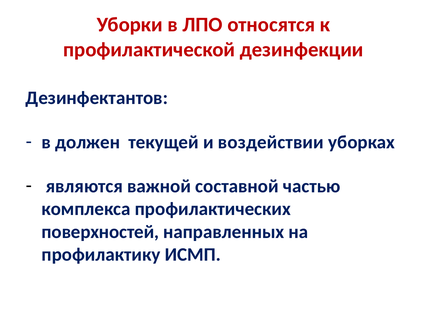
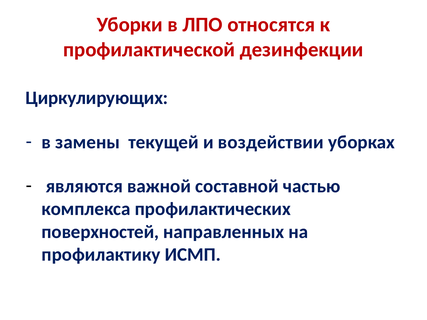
Дезинфектантов: Дезинфектантов -> Циркулирующих (97, 98)
должен: должен -> замены (88, 142)
